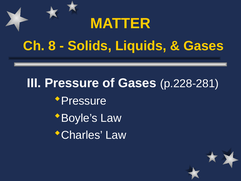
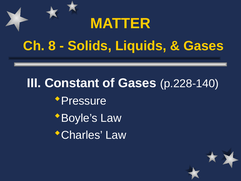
III Pressure: Pressure -> Constant (72, 83)
p.228-281: p.228-281 -> p.228-140 (189, 84)
